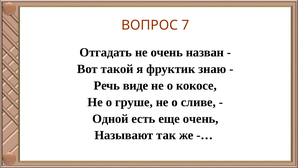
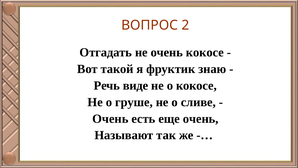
7: 7 -> 2 (185, 25)
очень назван: назван -> кокосе (205, 52)
Одной: Одной -> Очень (110, 118)
